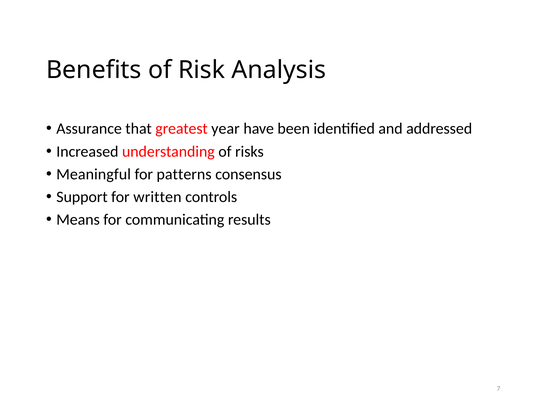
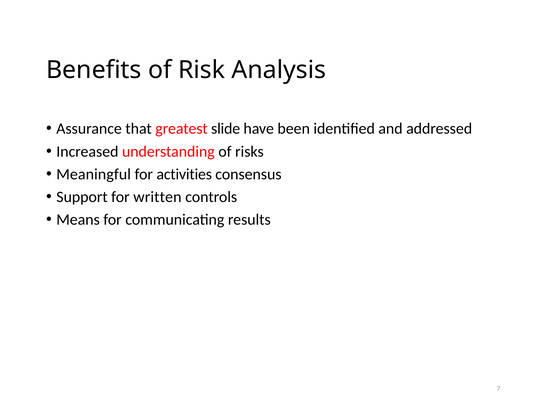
year: year -> slide (226, 129)
patterns: patterns -> activities (184, 174)
